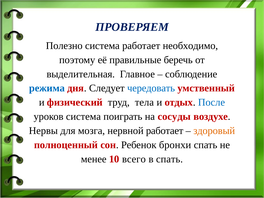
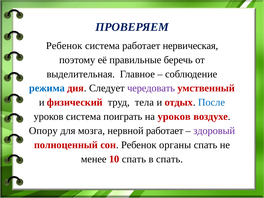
Полезно: Полезно -> Ребенок (64, 46)
необходимо: необходимо -> нервическая (190, 46)
чередовать colour: blue -> purple (151, 88)
на сосуды: сосуды -> уроков (174, 117)
Нервы: Нервы -> Опору (43, 131)
здоровый colour: orange -> purple (214, 131)
бронхи: бронхи -> органы (175, 145)
10 всего: всего -> спать (134, 159)
